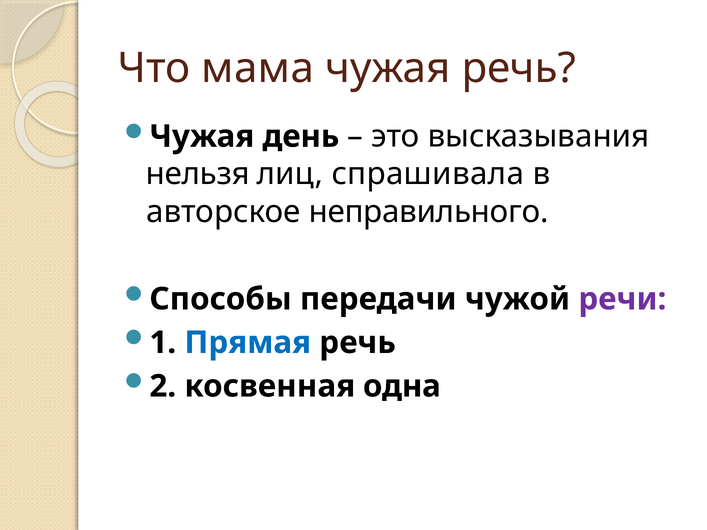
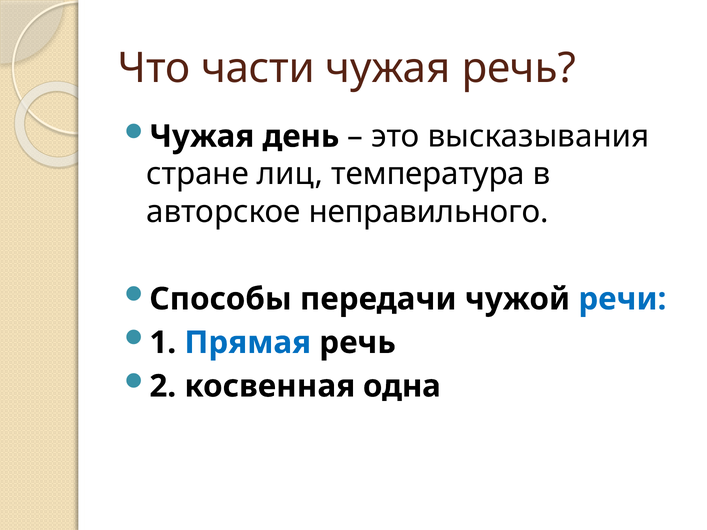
мама: мама -> части (258, 68)
нельзя: нельзя -> стране (198, 174)
спрашивала: спрашивала -> температура (428, 174)
речи colour: purple -> blue (622, 299)
